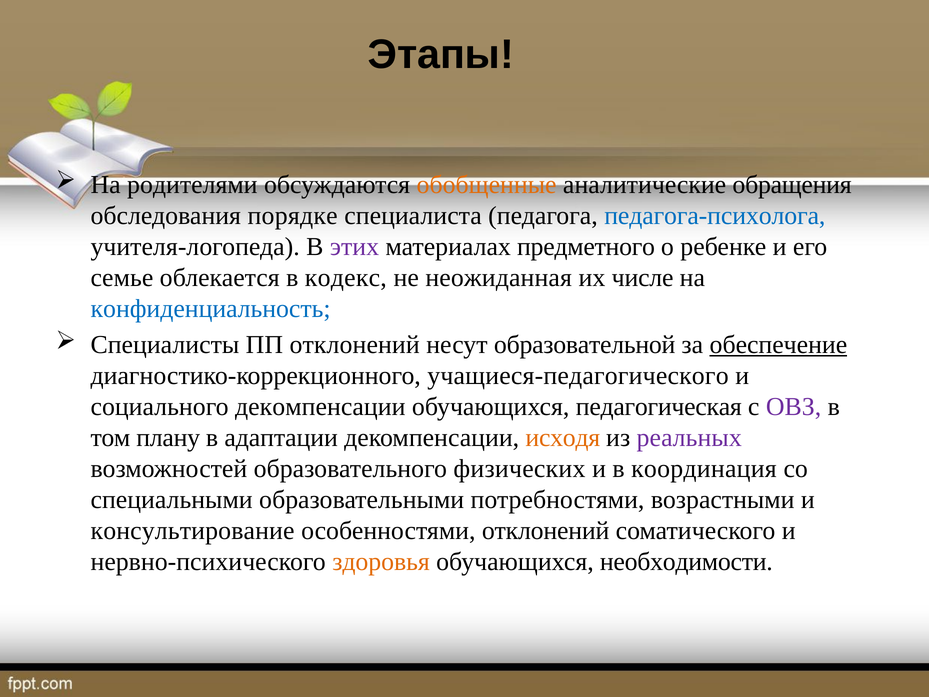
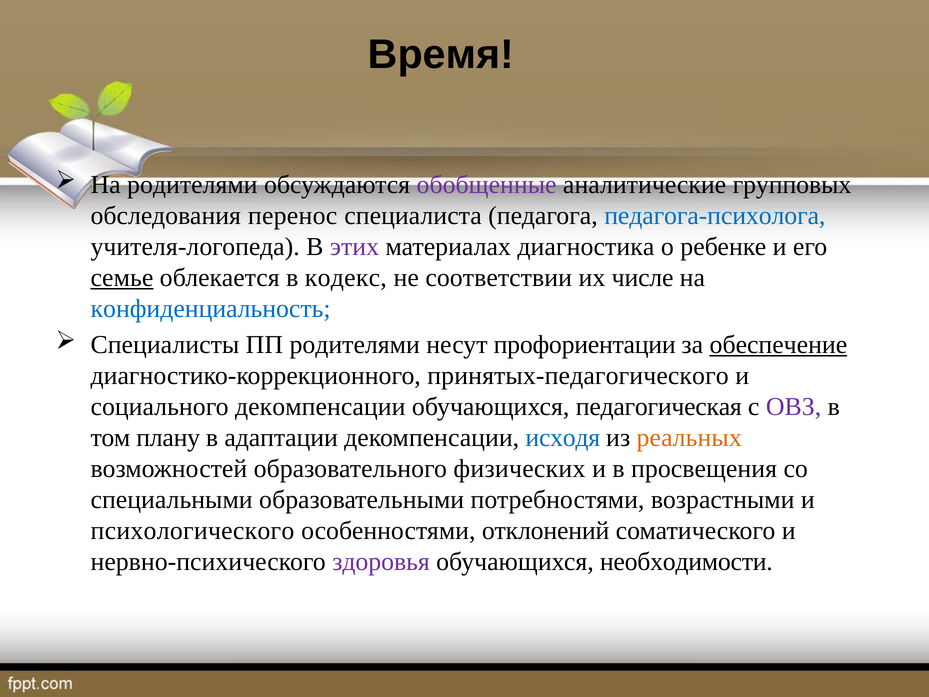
Этапы: Этапы -> Время (441, 55)
обобщенные colour: orange -> purple (487, 185)
обращения: обращения -> групповых (792, 185)
порядке: порядке -> перенос (293, 215)
предметного: предметного -> диагностика (586, 246)
семье underline: none -> present (122, 277)
неожиданная: неожиданная -> соответствии (499, 277)
ПП отклонений: отклонений -> родителями (355, 345)
образовательной: образовательной -> профориентации (585, 345)
учащиеся-педагогического: учащиеся-педагогического -> принятых-педагогического (578, 376)
исходя colour: orange -> blue (563, 438)
реальных colour: purple -> orange (689, 438)
координация: координация -> просвещения (704, 468)
консультирование: консультирование -> психологического (192, 530)
здоровья colour: orange -> purple (381, 561)
